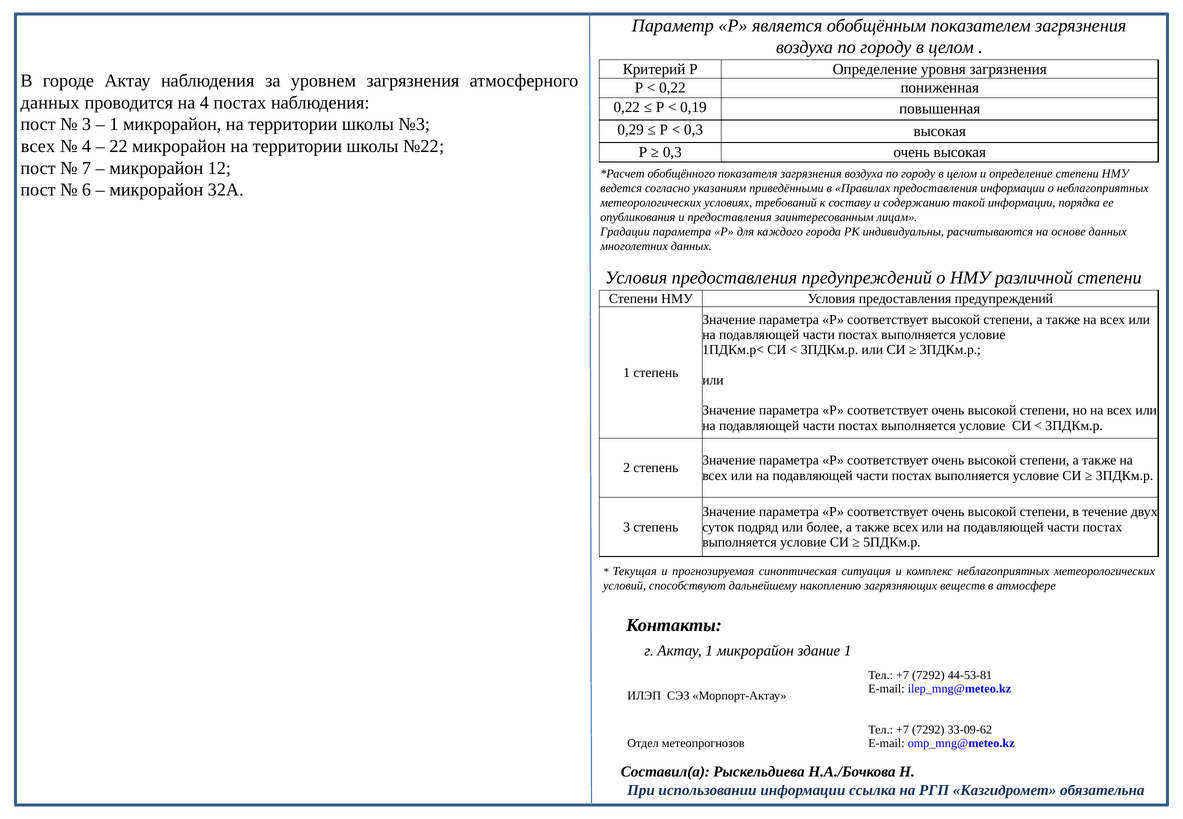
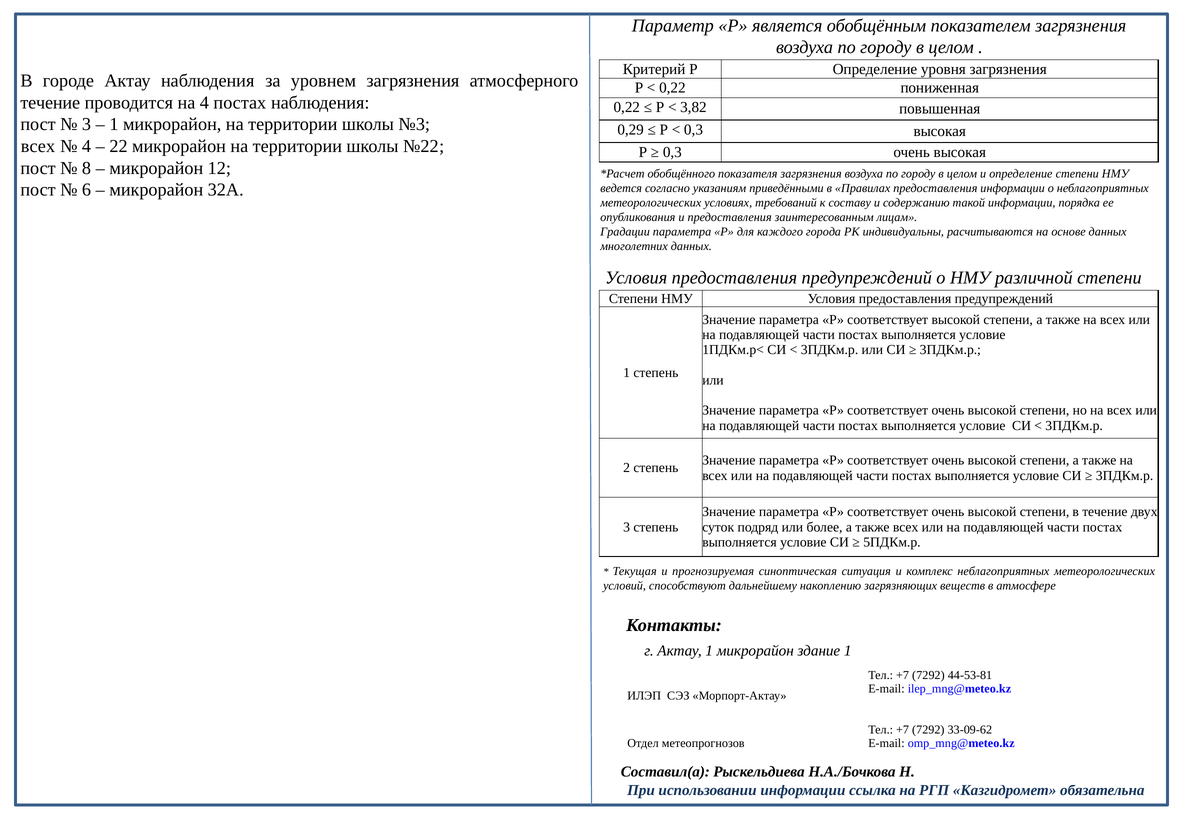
данных: данных -> течение (50, 103)
0,19: 0,19 -> 3,82 (693, 107)
7: 7 -> 8 (87, 168)
